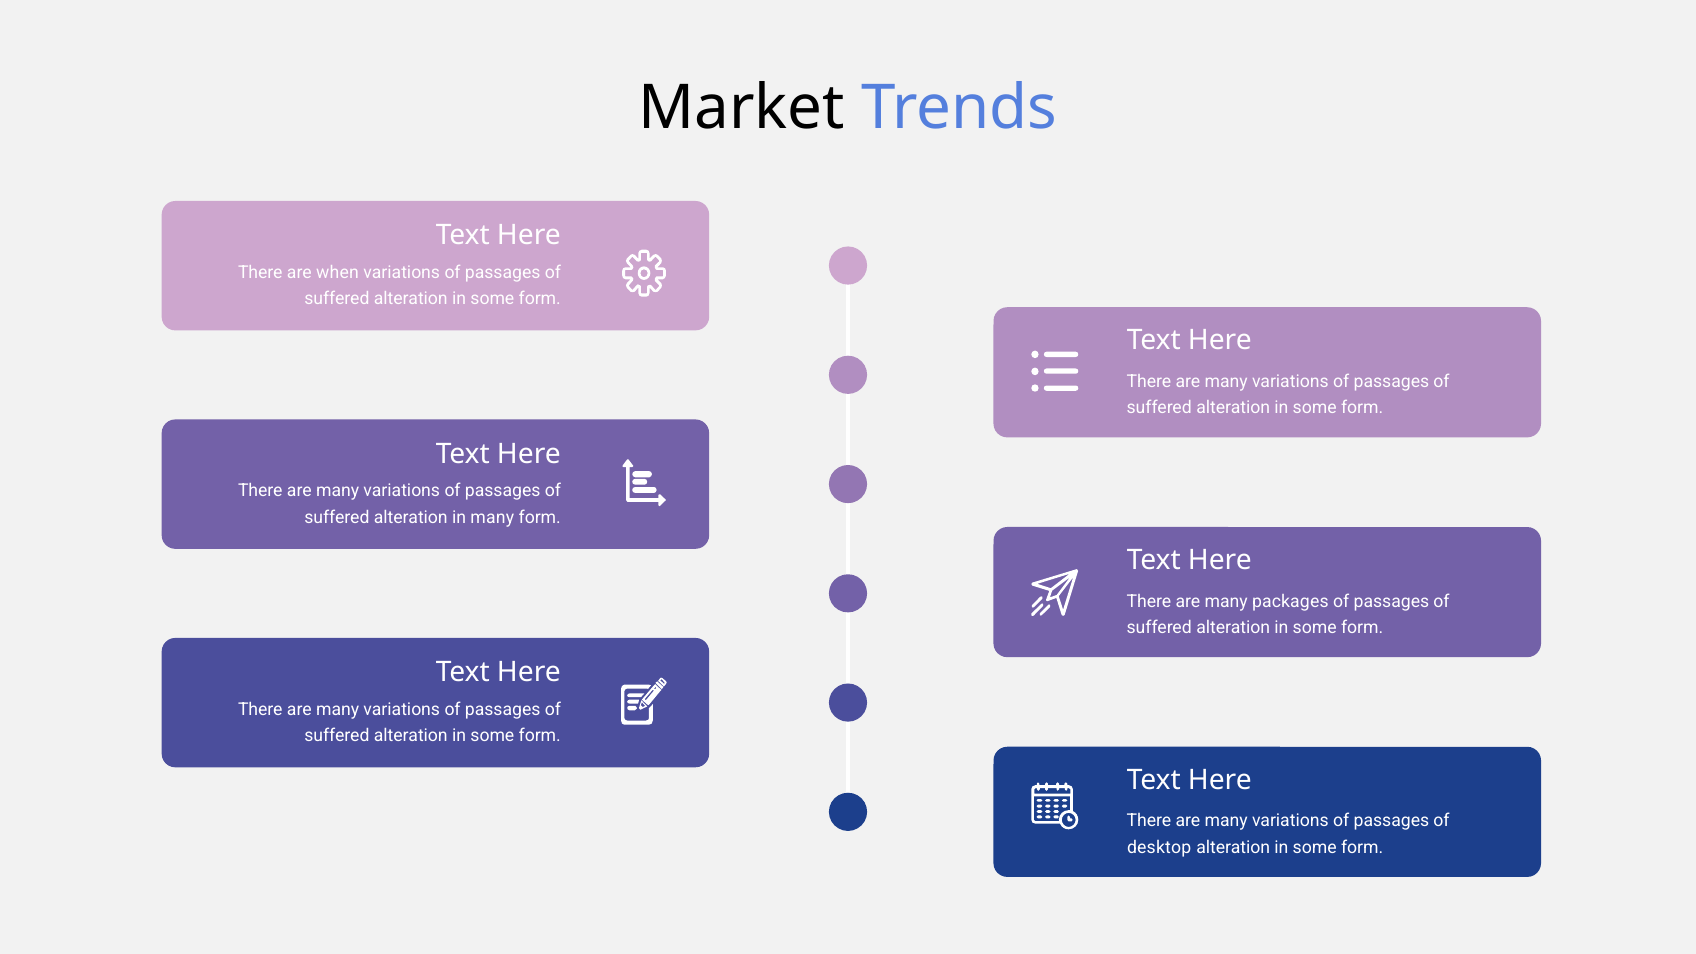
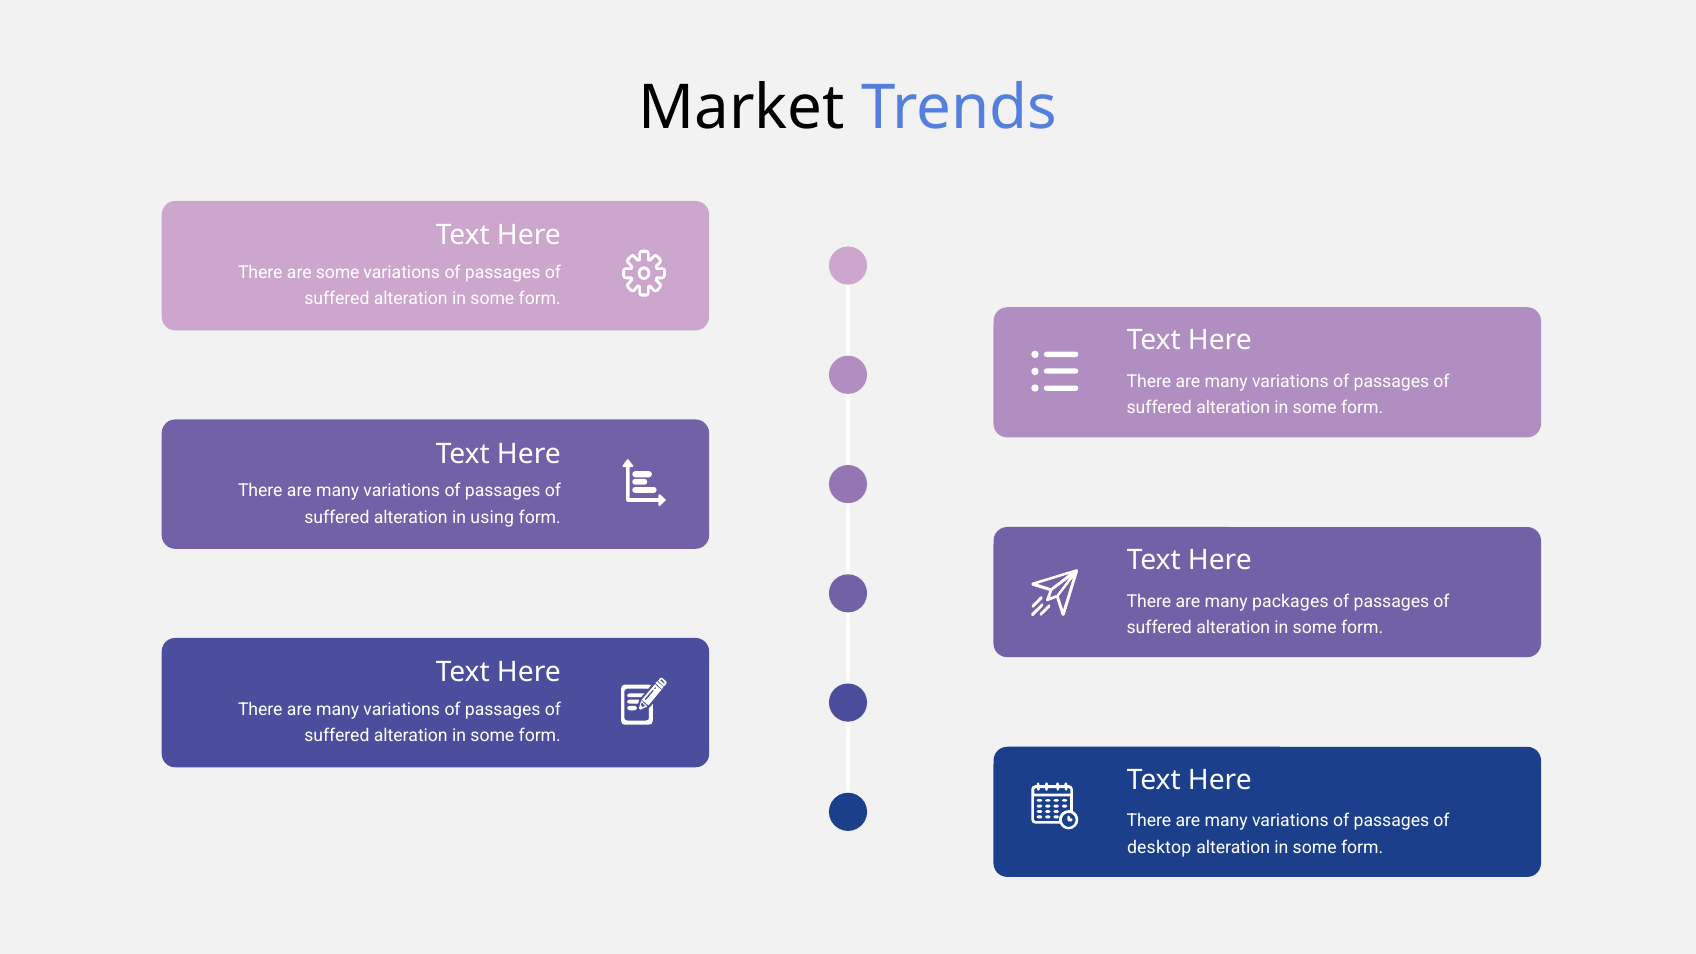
are when: when -> some (338, 273)
in many: many -> using (492, 517)
